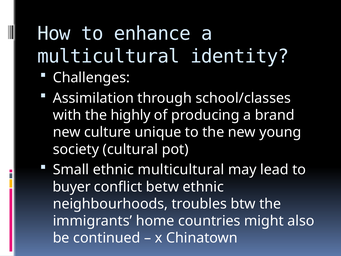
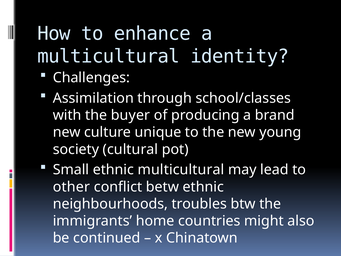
highly: highly -> buyer (130, 115)
buyer: buyer -> other (71, 187)
